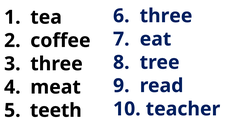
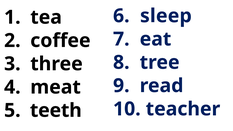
6 three: three -> sleep (166, 16)
